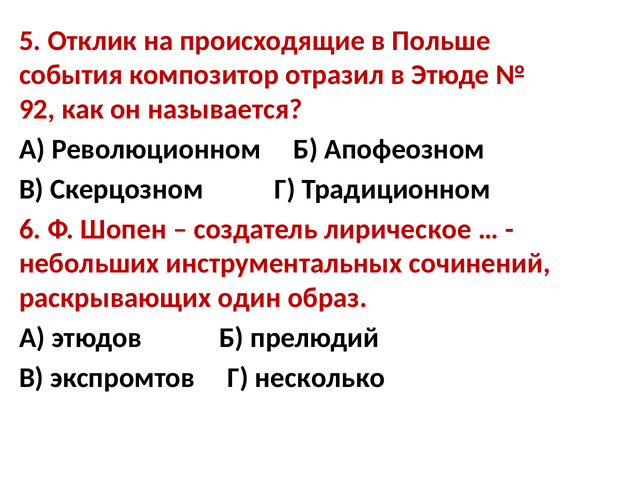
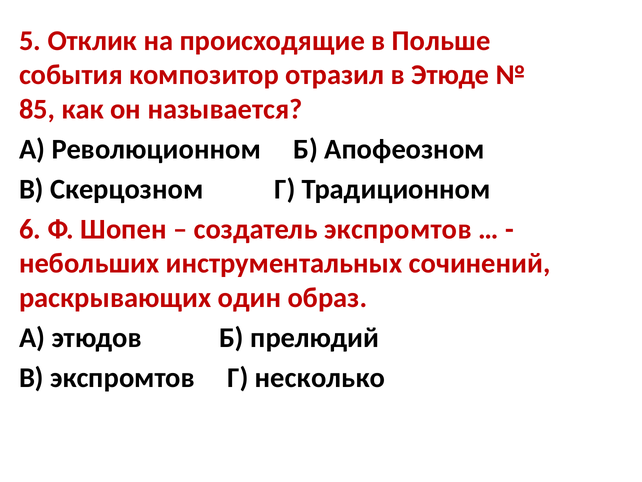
92: 92 -> 85 (37, 109)
создатель лирическое: лирическое -> экспромтов (398, 229)
